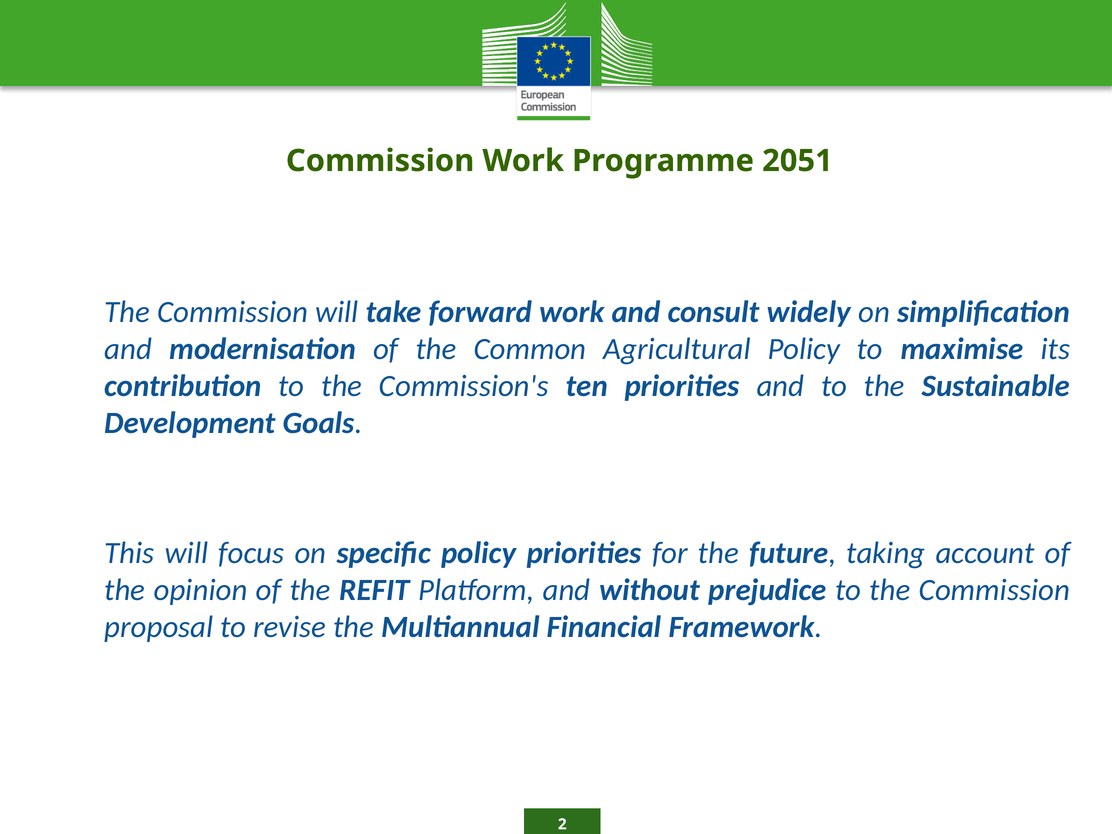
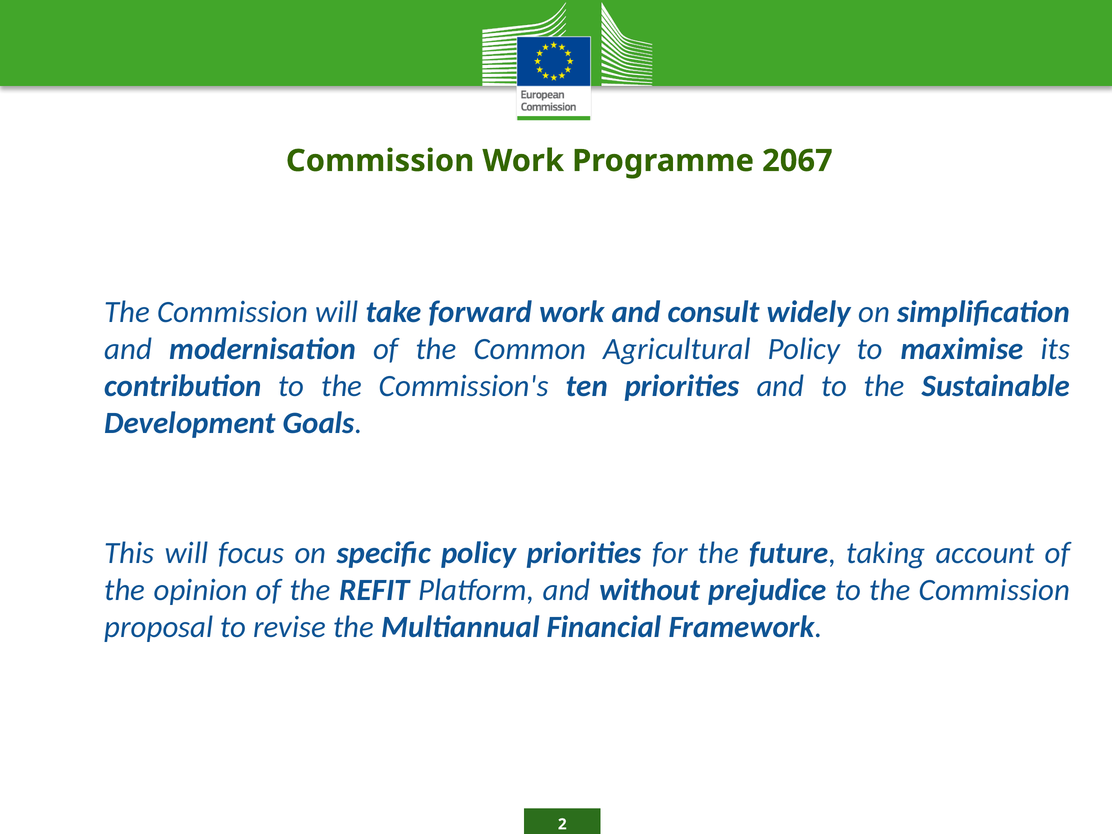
2051: 2051 -> 2067 (797, 161)
